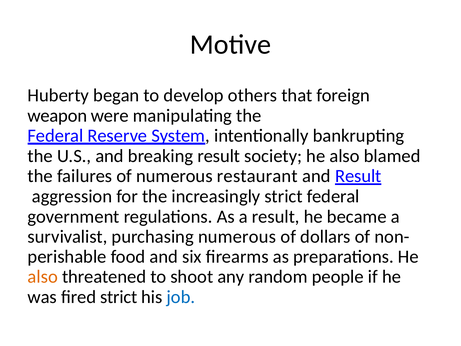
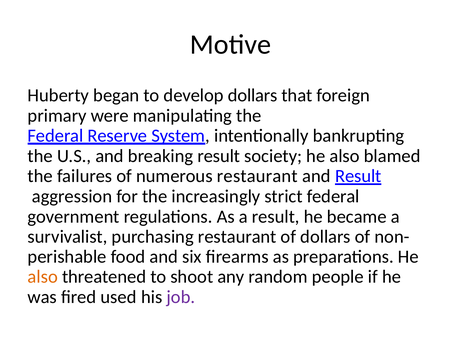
develop others: others -> dollars (253, 95)
weapon: weapon -> primary (57, 115)
purchasing numerous: numerous -> restaurant (237, 236)
fired strict: strict -> used (119, 297)
job colour: blue -> purple (181, 297)
